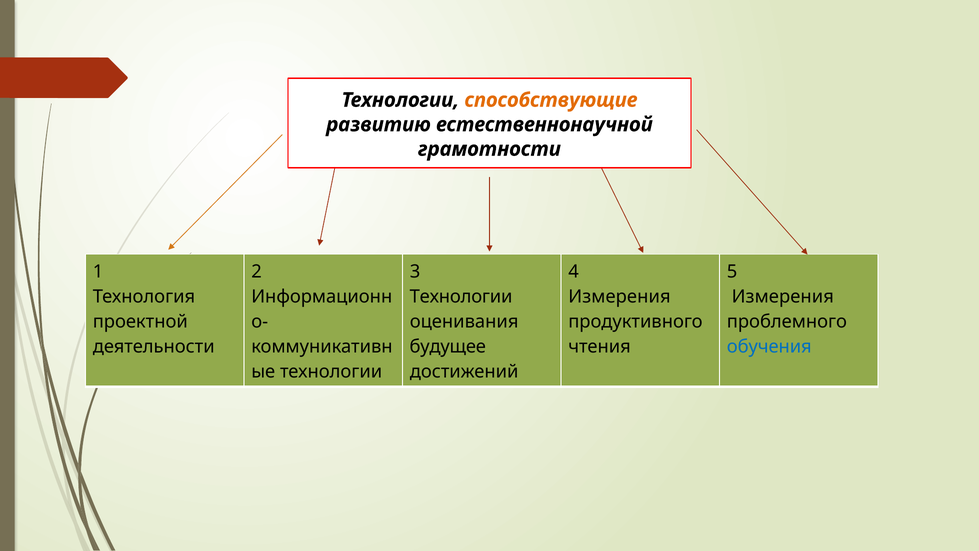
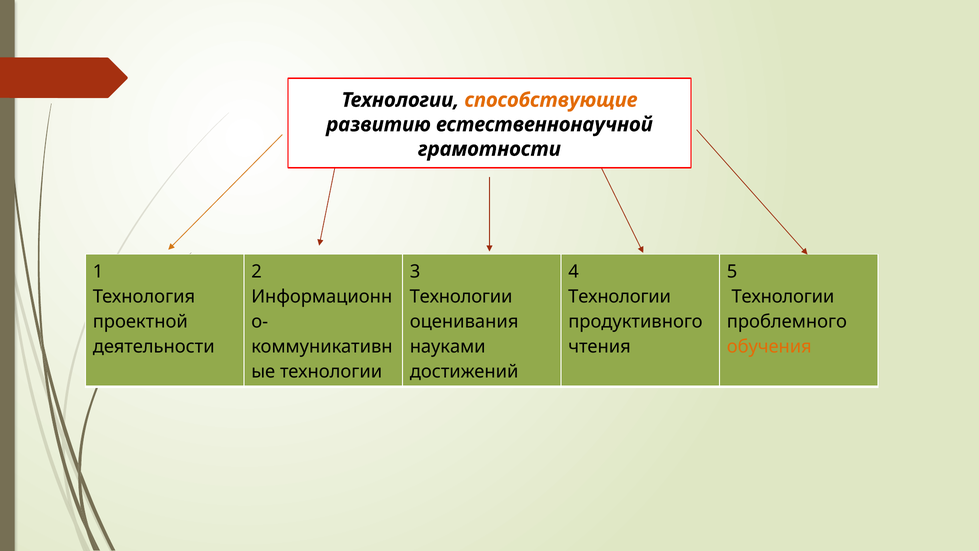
Измерения: Измерения -> Технологии (620, 296)
Измерения: Измерения -> Технологии (783, 296)
будущее: будущее -> науками (448, 346)
обучения colour: blue -> orange (769, 346)
